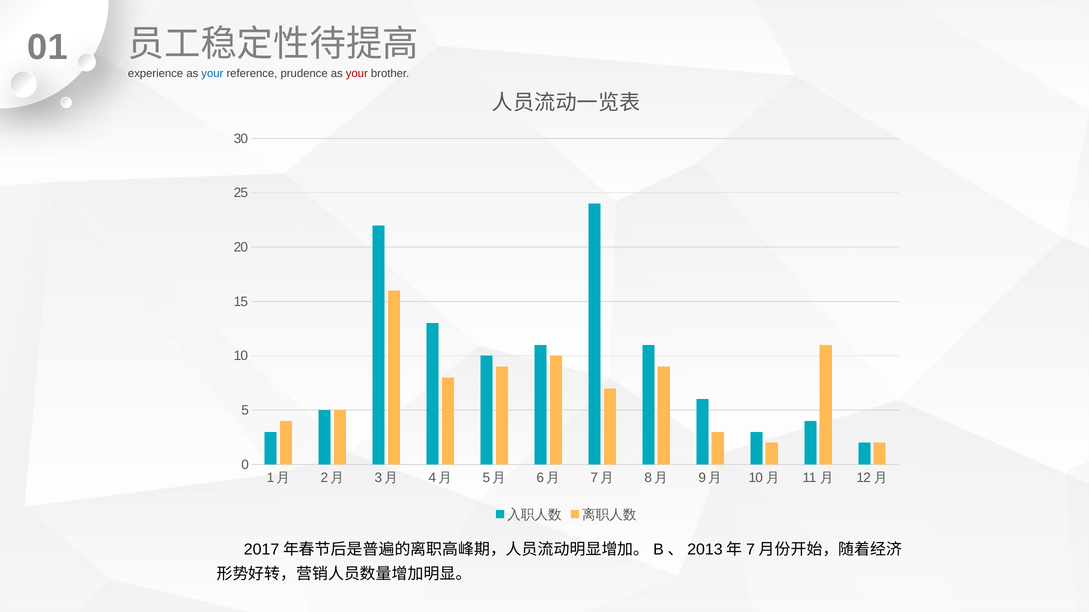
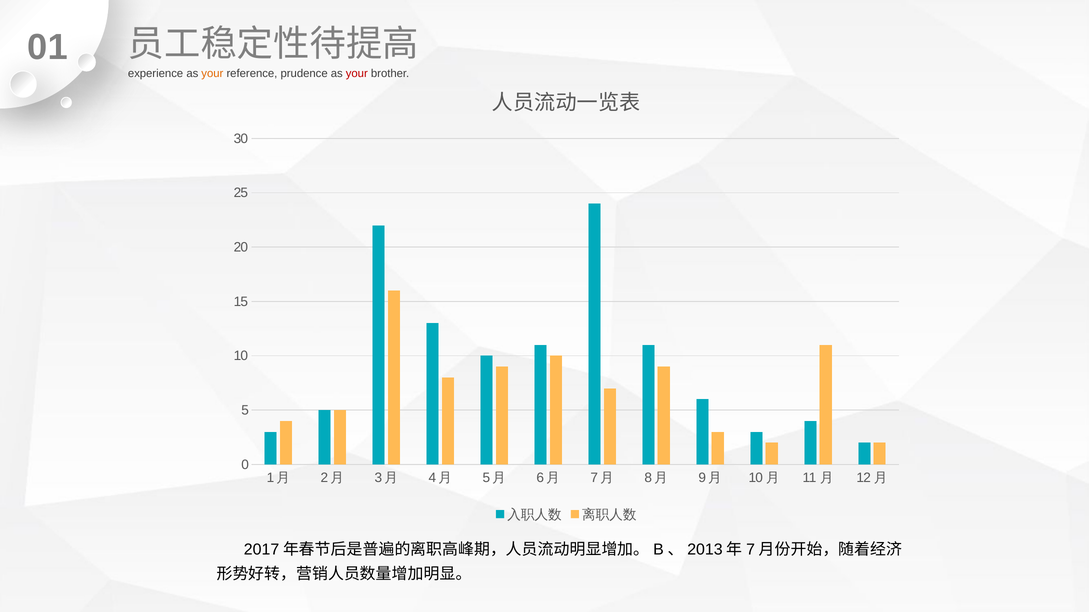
your colour: blue -> orange (212, 74)
